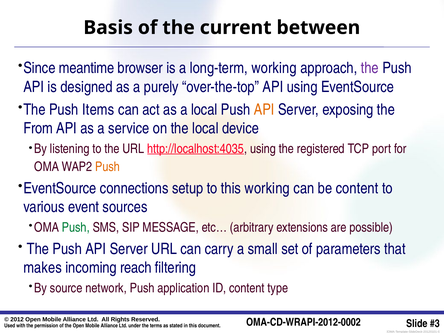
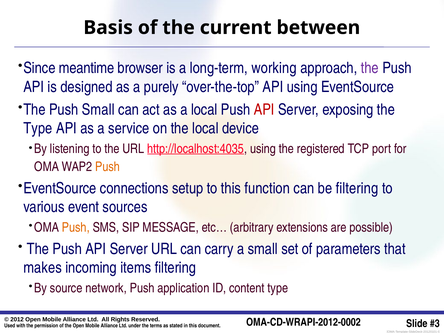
Push Items: Items -> Small (98, 110)
API colour: orange -> red (264, 110)
From: From -> Type (38, 128)
this working: working -> function (267, 188)
be content: content -> filtering (357, 188)
Push colour: green -> orange (76, 228)
reach: reach -> items (136, 268)
